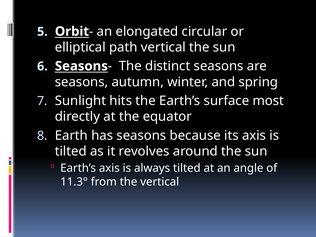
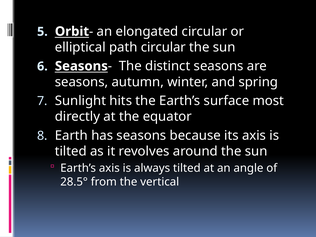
path vertical: vertical -> circular (163, 47)
11.3°: 11.3° -> 28.5° (74, 182)
